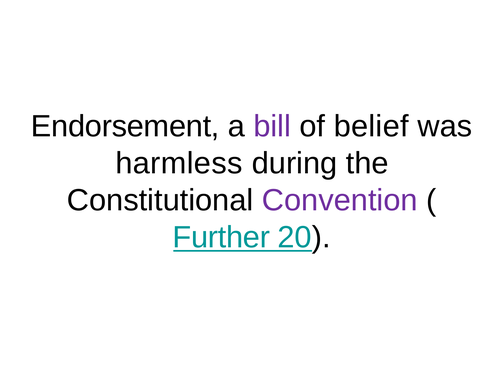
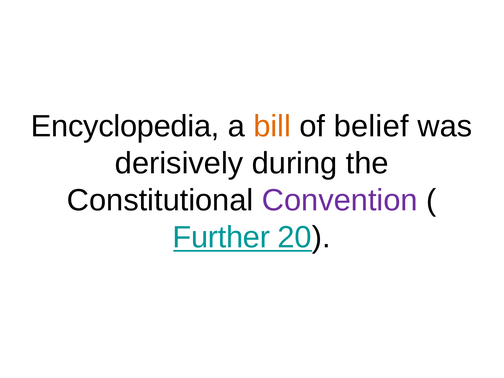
Endorsement: Endorsement -> Encyclopedia (125, 126)
bill colour: purple -> orange (272, 126)
harmless: harmless -> derisively (179, 163)
